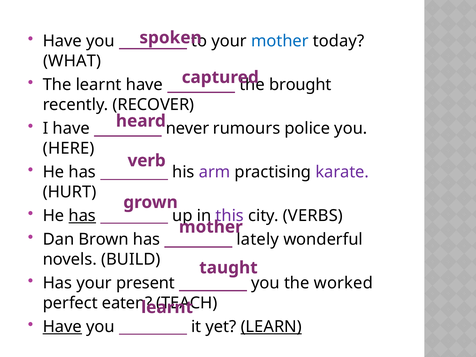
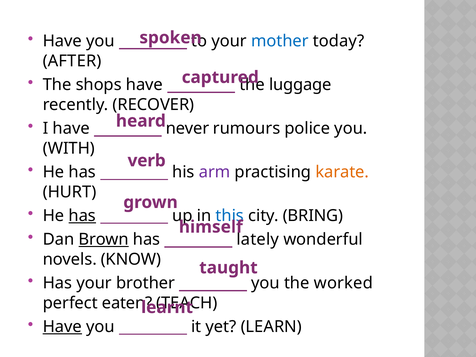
WHAT: WHAT -> AFTER (72, 61)
The learnt: learnt -> shops (99, 85)
brought: brought -> luggage (300, 85)
HERE: HERE -> WITH (69, 148)
karate colour: purple -> orange (342, 172)
this colour: purple -> blue (230, 216)
VERBS: VERBS -> BRING (313, 216)
mother: mother -> himself (211, 227)
Brown underline: none -> present (104, 239)
BUILD: BUILD -> KNOW (131, 259)
present: present -> brother (145, 283)
LEARN underline: present -> none (271, 327)
